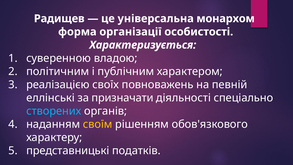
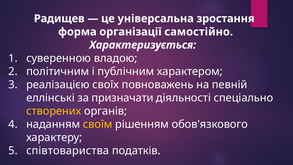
монархом: монархом -> зростання (226, 19)
особистості: особистості -> самостійно (199, 32)
створених colour: light blue -> yellow (54, 111)
представницькі: представницькі -> співтовариства (68, 150)
